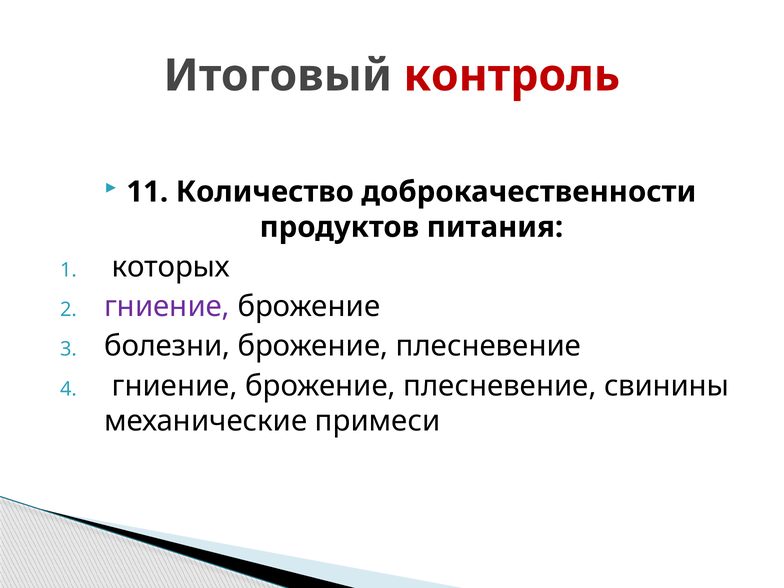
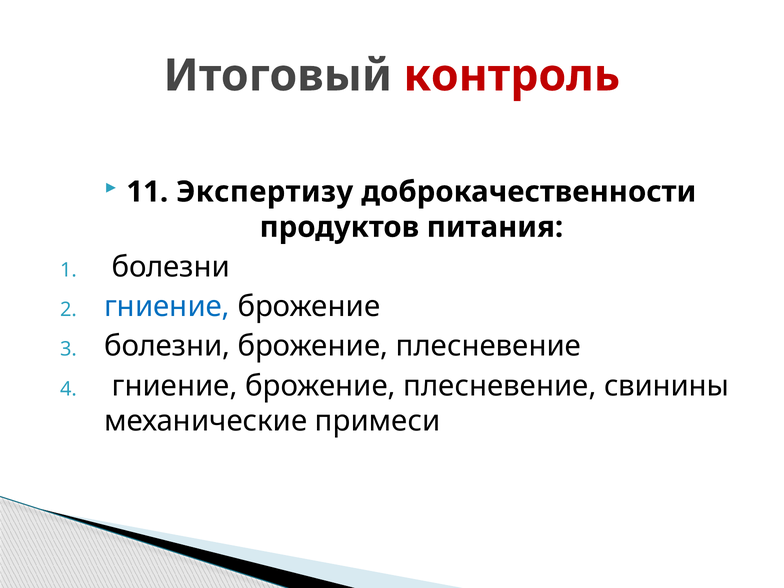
Количество: Количество -> Экспертизу (265, 192)
которых: которых -> болезни (171, 267)
гниение colour: purple -> blue (167, 306)
